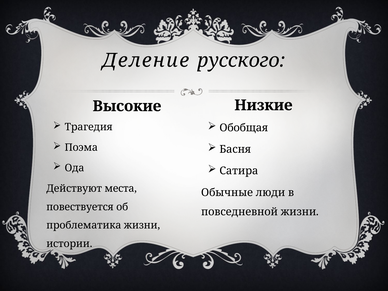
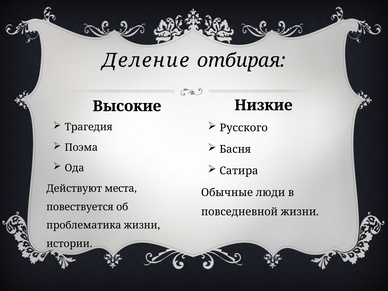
русского: русского -> отбирая (241, 61)
Обобщая: Обобщая -> Русского (244, 128)
